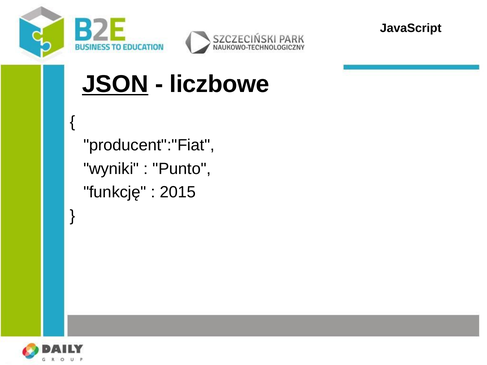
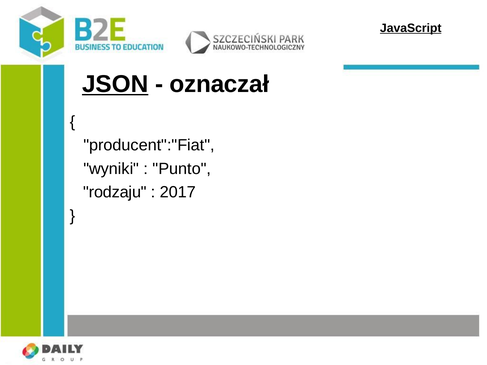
JavaScript underline: none -> present (411, 28)
liczbowe: liczbowe -> oznaczał (219, 84)
funkcję: funkcję -> rodzaju (115, 192)
2015: 2015 -> 2017 (178, 192)
